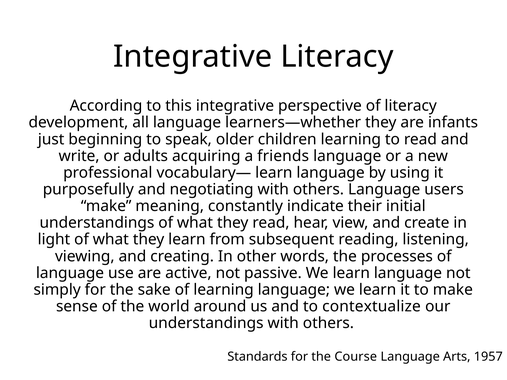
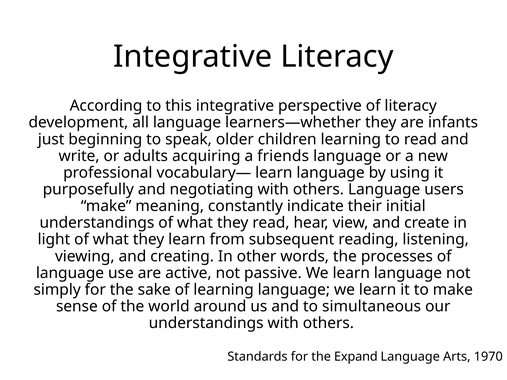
contextualize: contextualize -> simultaneous (372, 307)
Course: Course -> Expand (356, 357)
1957: 1957 -> 1970 (488, 357)
